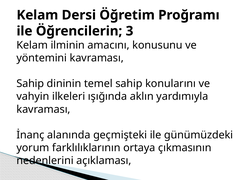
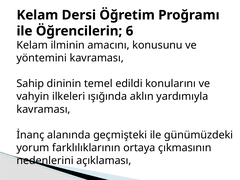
3: 3 -> 6 (130, 31)
temel sahip: sahip -> edildi (129, 84)
